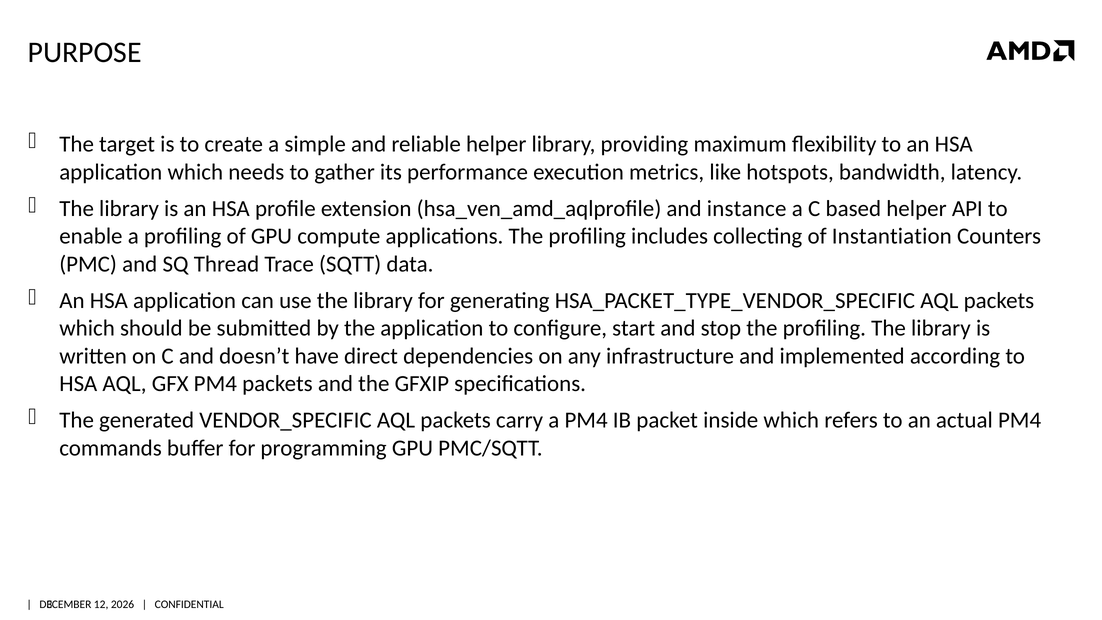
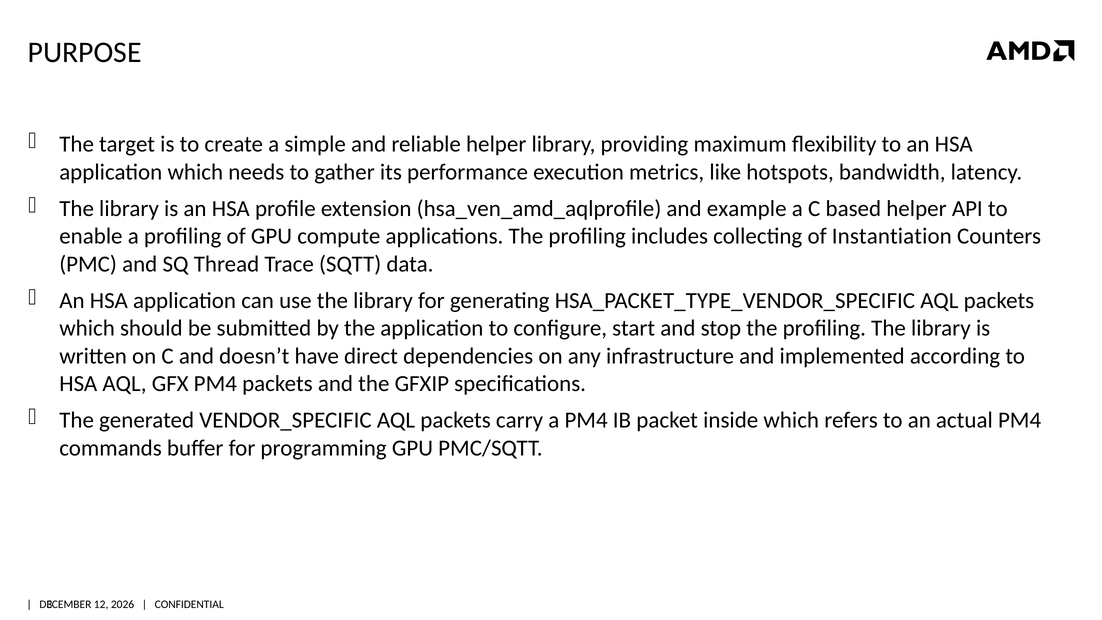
instance: instance -> example (747, 209)
